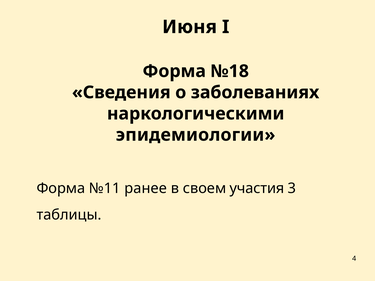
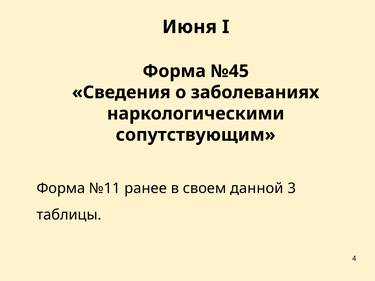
№18: №18 -> №45 (230, 71)
эпидемиологии: эпидемиологии -> сопутствующим (196, 135)
участия: участия -> данной (257, 188)
